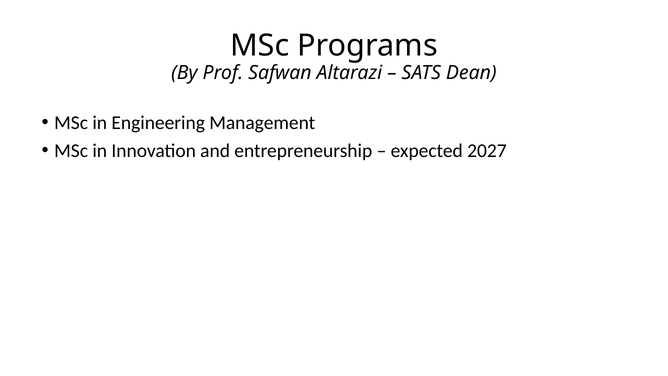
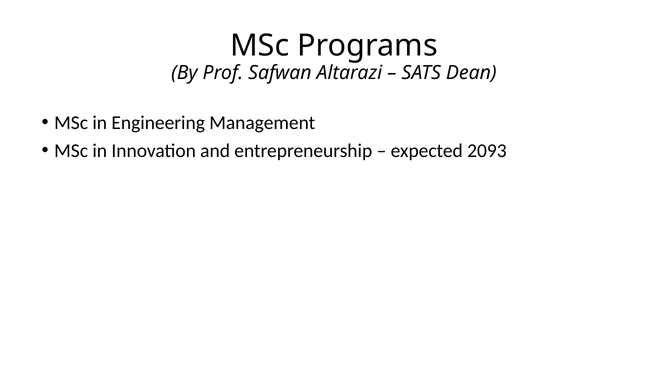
2027: 2027 -> 2093 (487, 151)
